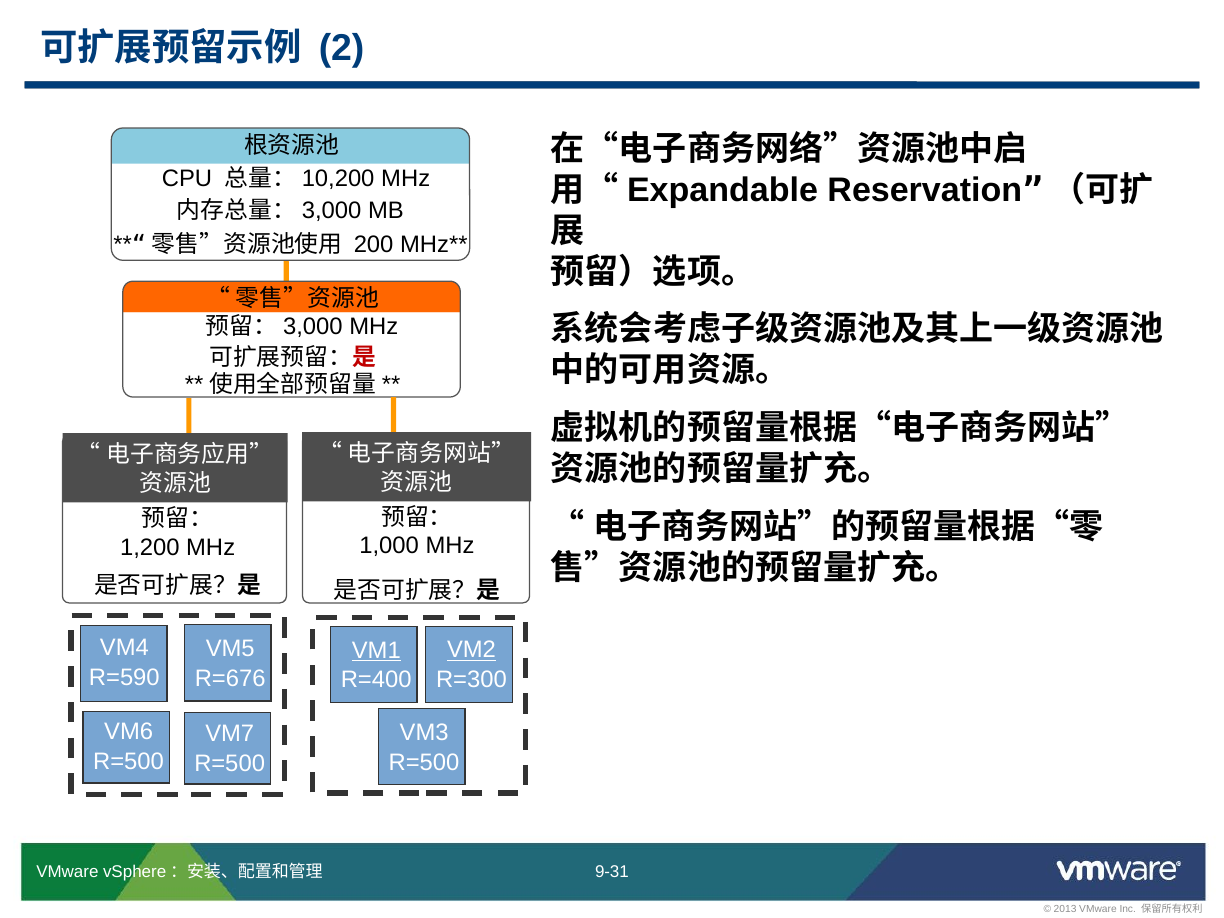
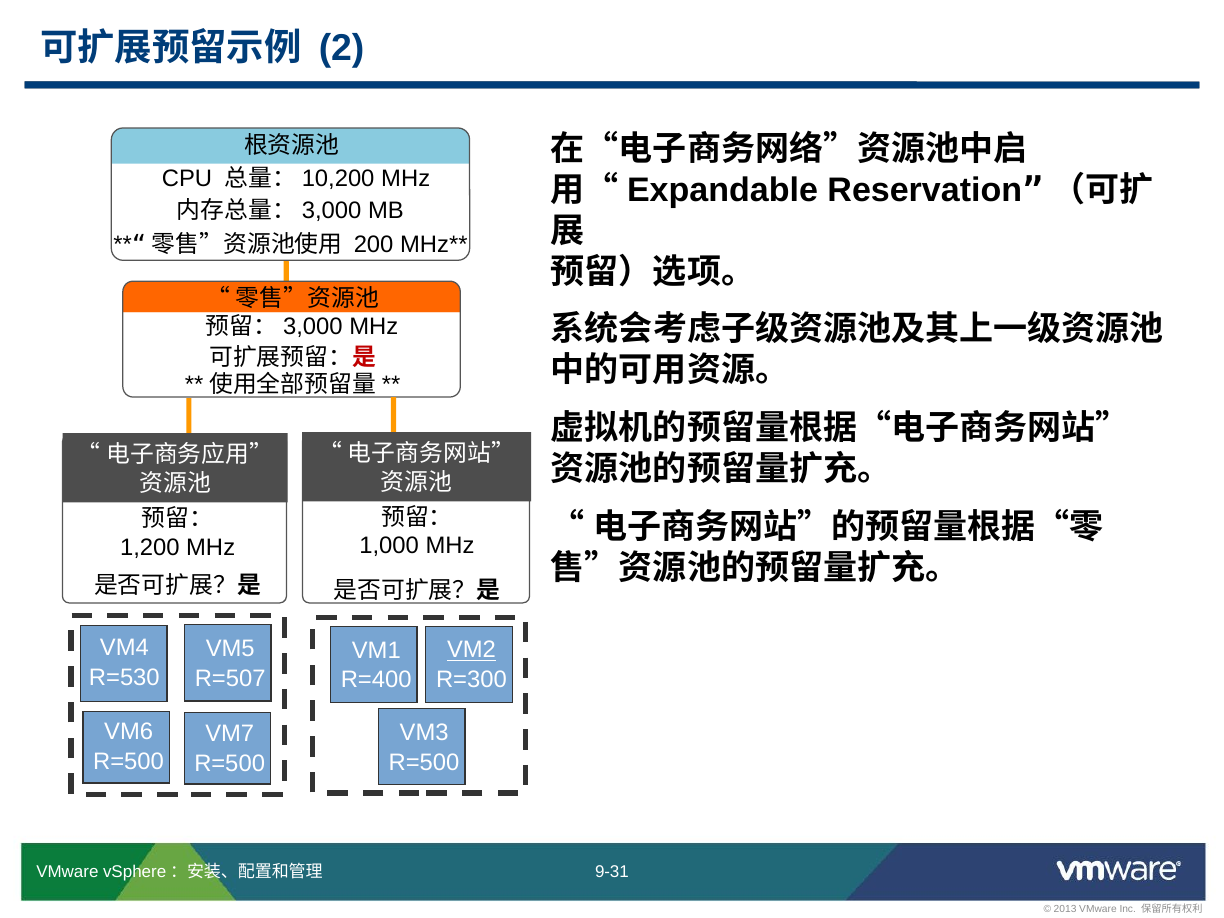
VM1 underline: present -> none (376, 650)
R=590: R=590 -> R=530 (124, 677)
R=676: R=676 -> R=507 (230, 678)
